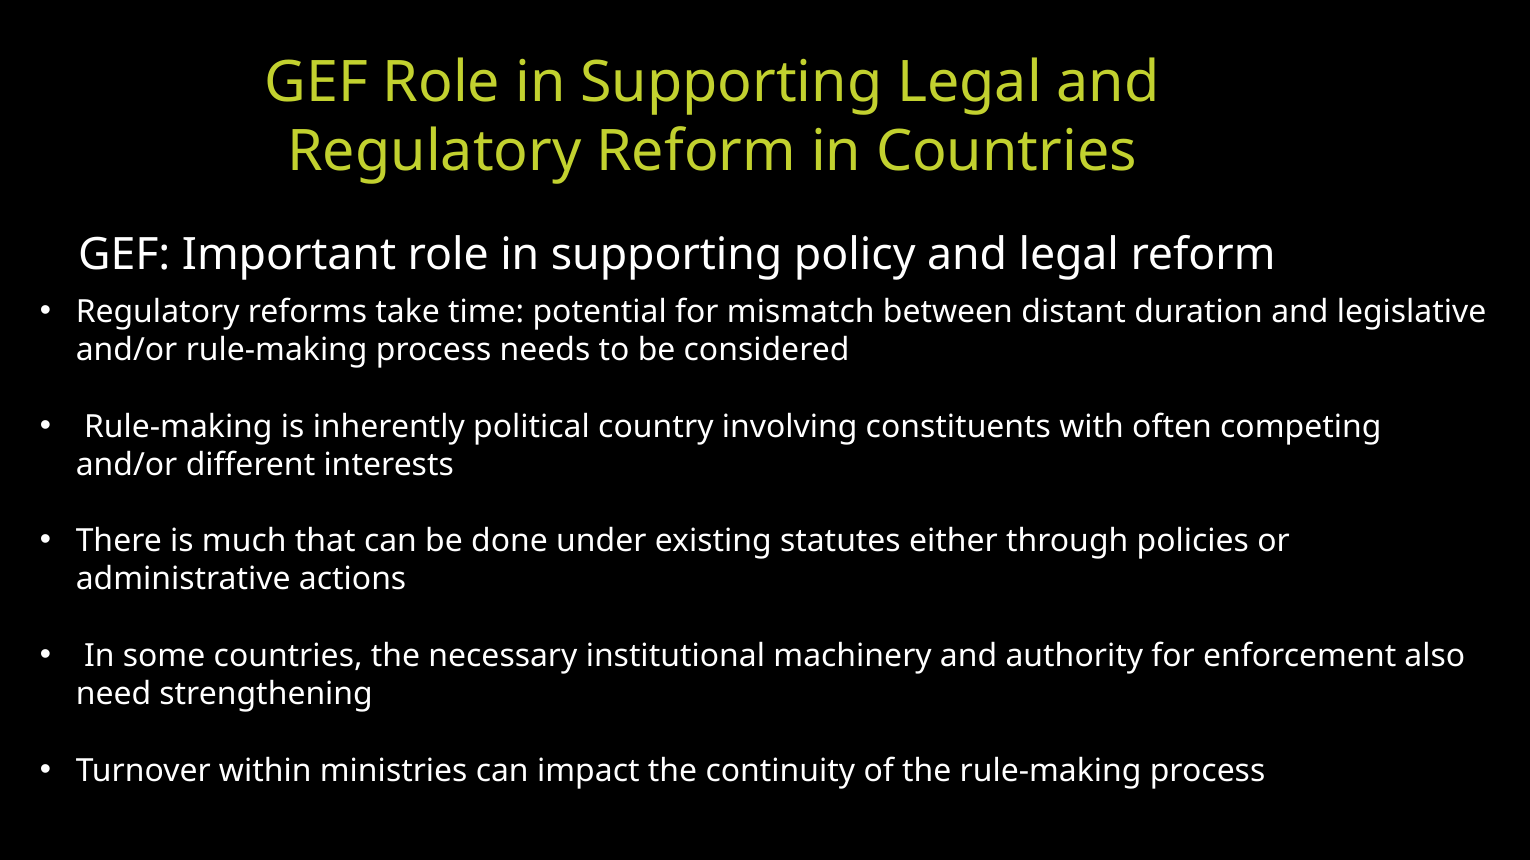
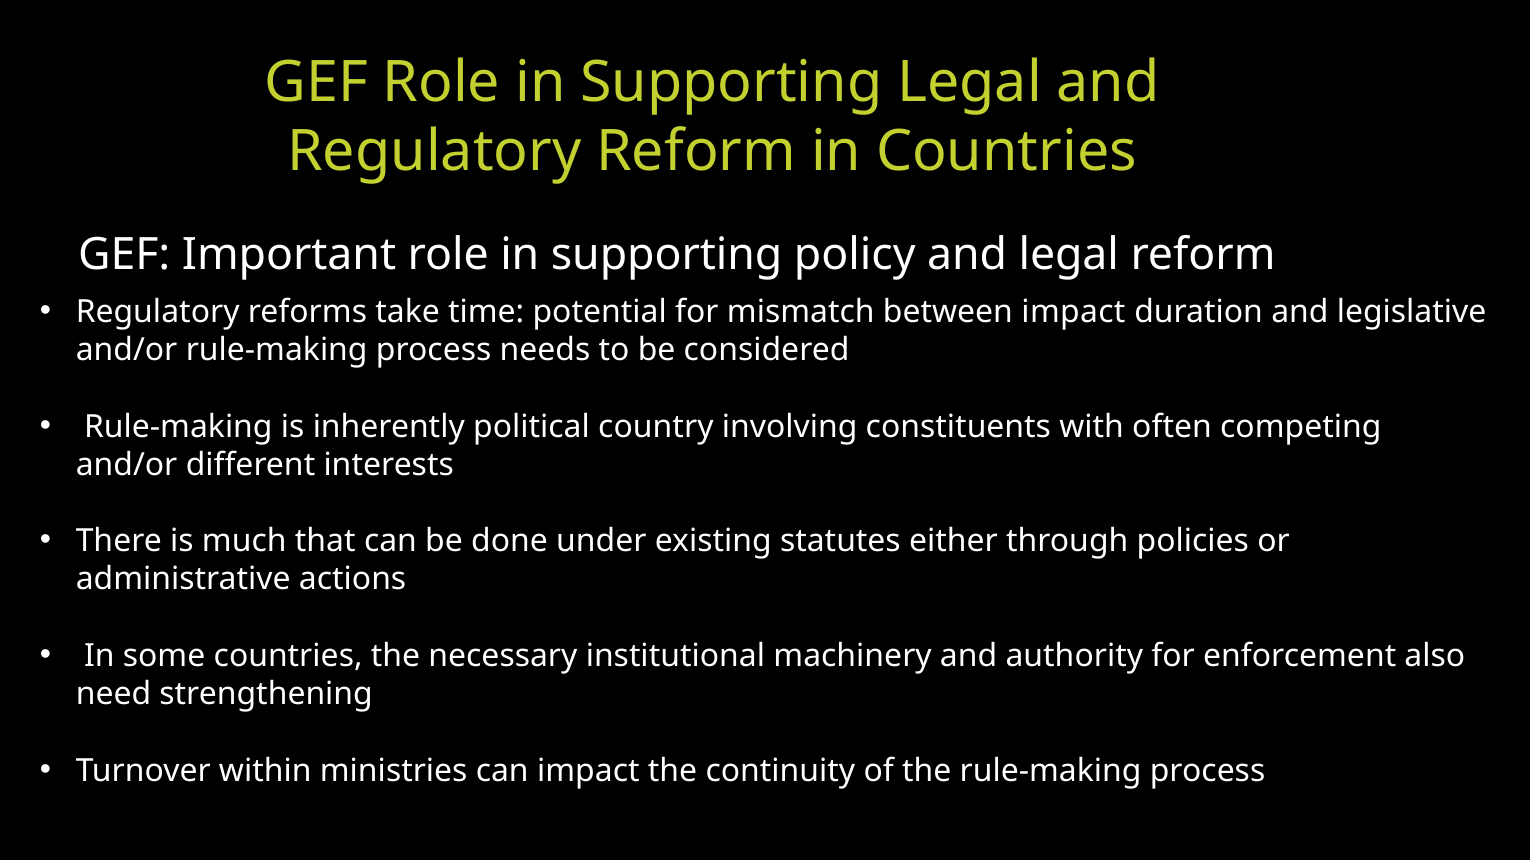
between distant: distant -> impact (1073, 312)
